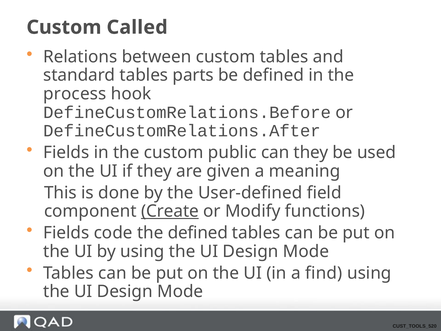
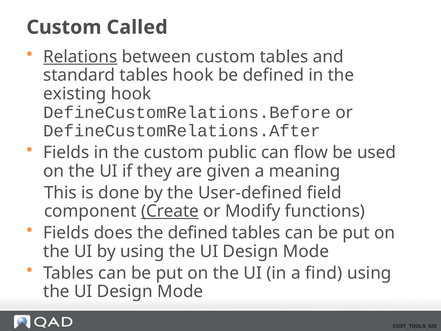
Relations underline: none -> present (80, 57)
tables parts: parts -> hook (193, 75)
process: process -> existing (75, 94)
can they: they -> flow (311, 152)
code: code -> does (113, 233)
